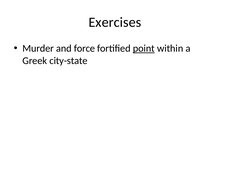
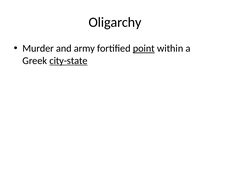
Exercises: Exercises -> Oligarchy (115, 22)
force: force -> army (84, 48)
city-state underline: none -> present (68, 61)
